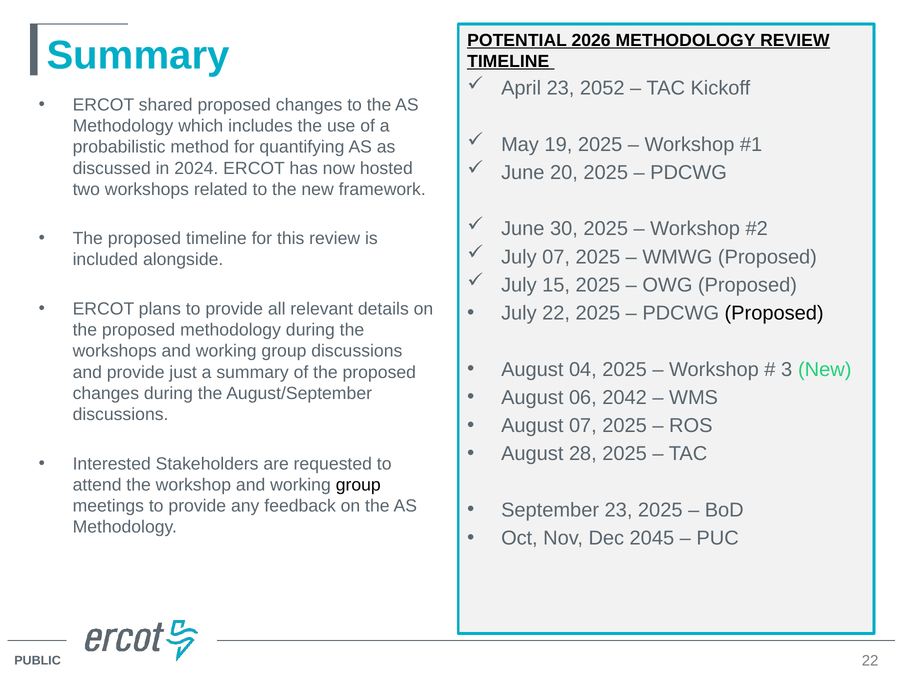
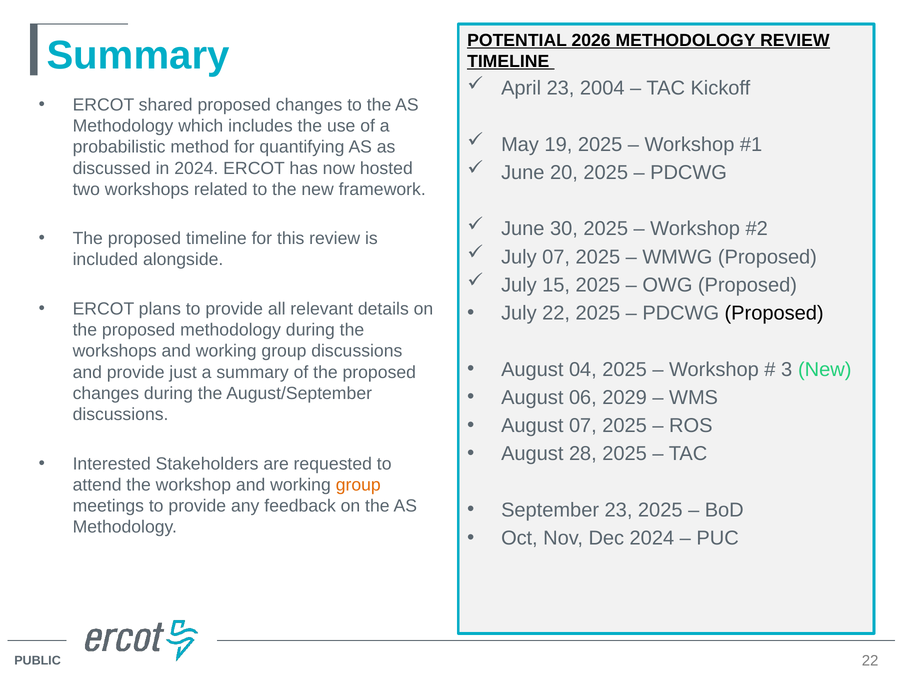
2052: 2052 -> 2004 (602, 88)
2042: 2042 -> 2029 (625, 398)
group colour: black -> orange (358, 485)
Dec 2045: 2045 -> 2024 (652, 538)
